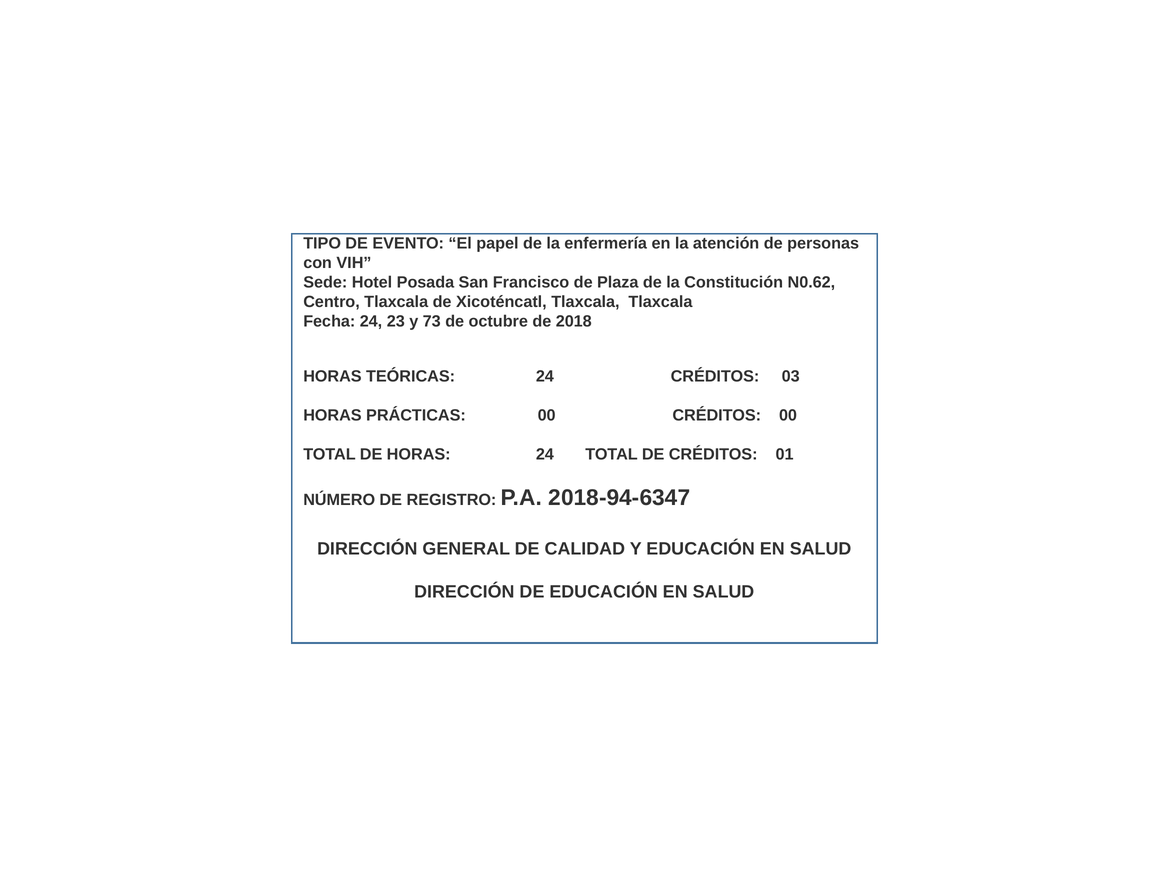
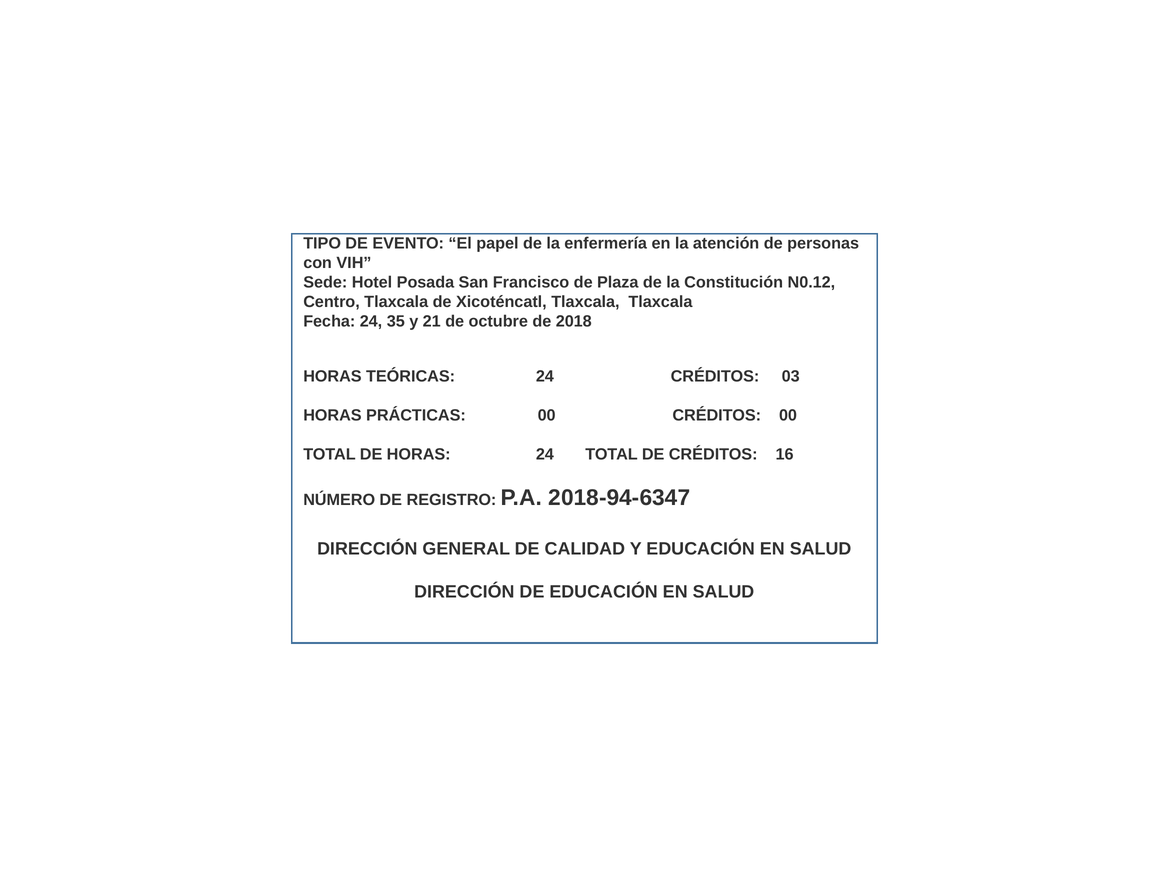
N0.62: N0.62 -> N0.12 (811, 282)
23: 23 -> 35 (396, 321)
73: 73 -> 21 (432, 321)
01: 01 -> 16 (785, 454)
